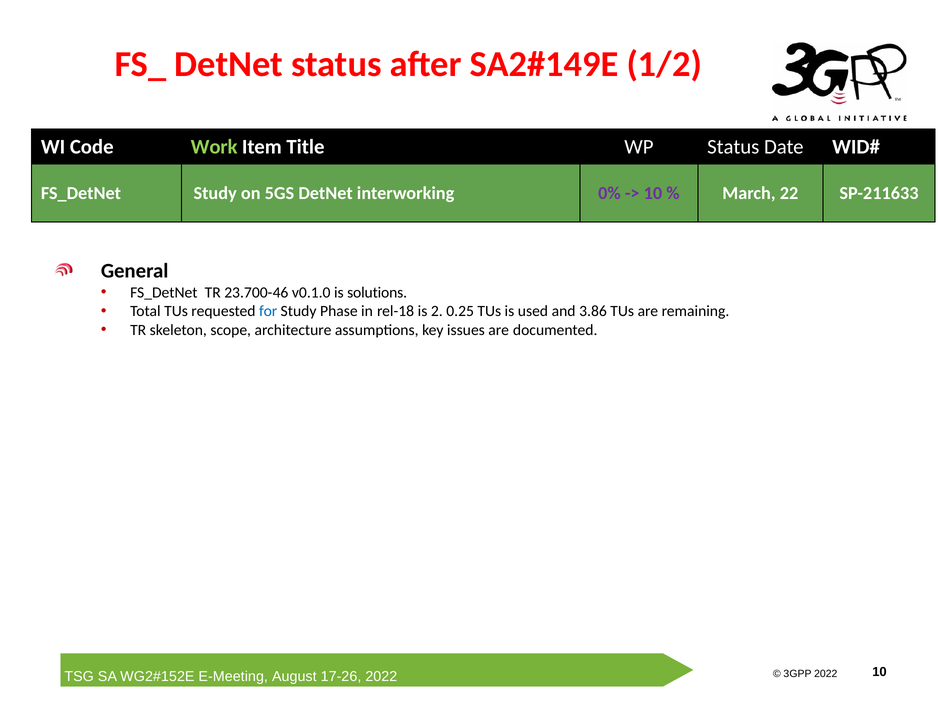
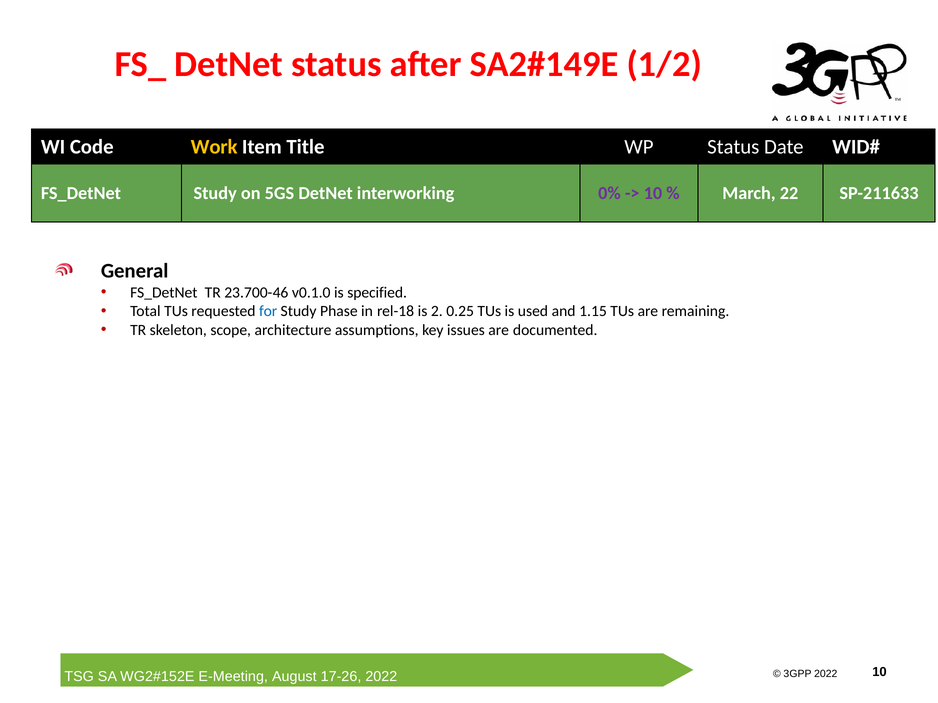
Work colour: light green -> yellow (214, 147)
solutions: solutions -> specified (377, 293)
3.86: 3.86 -> 1.15 (593, 312)
